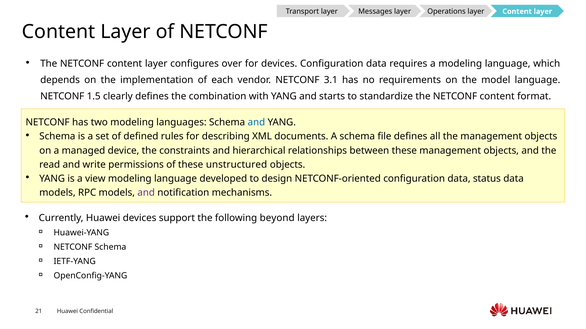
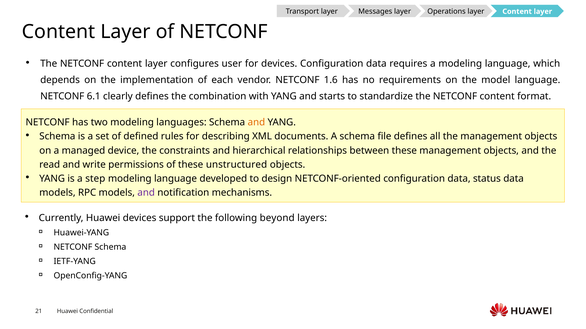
over: over -> user (232, 64)
3.1: 3.1 -> 1.6 (331, 80)
1.5: 1.5 -> 6.1 (94, 96)
and colour: blue -> orange (256, 123)
view: view -> step (95, 179)
